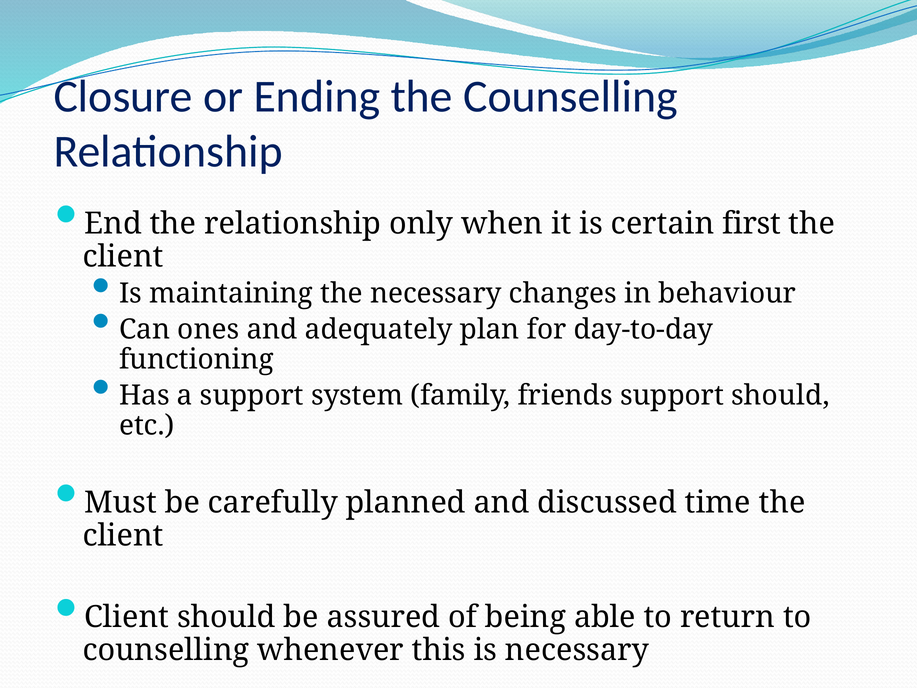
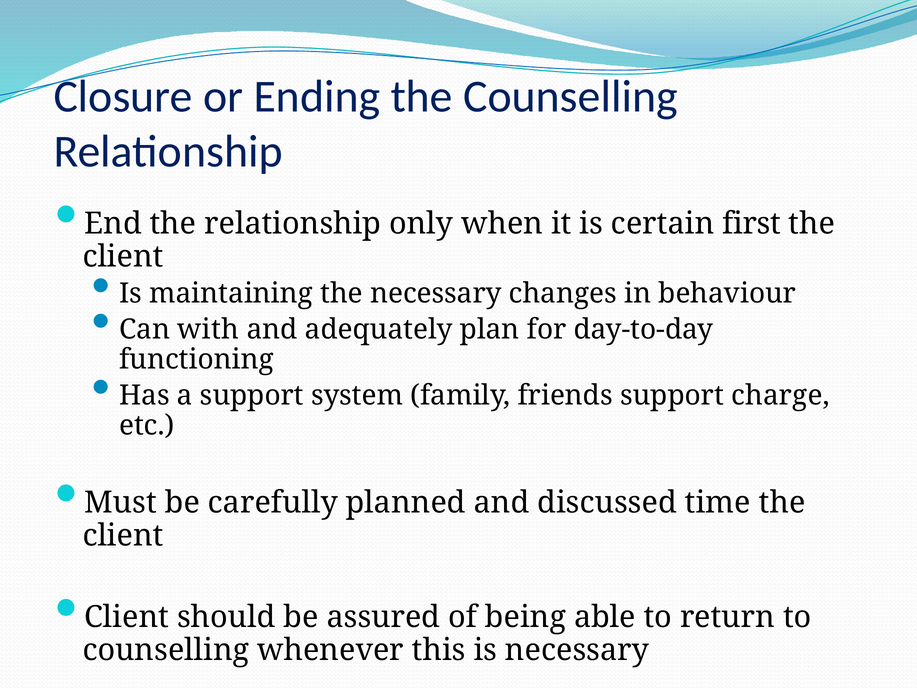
ones: ones -> with (208, 329)
support should: should -> charge (780, 395)
